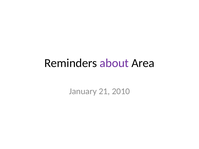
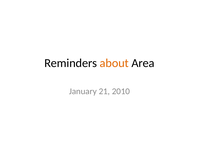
about colour: purple -> orange (114, 63)
